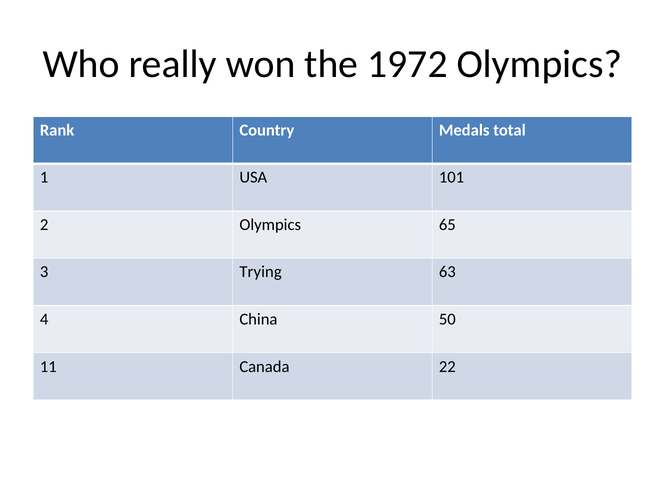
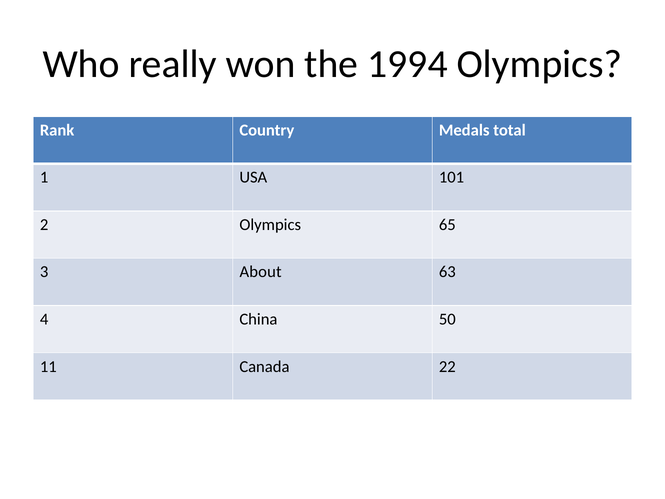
1972: 1972 -> 1994 (407, 64)
Trying: Trying -> About (261, 272)
